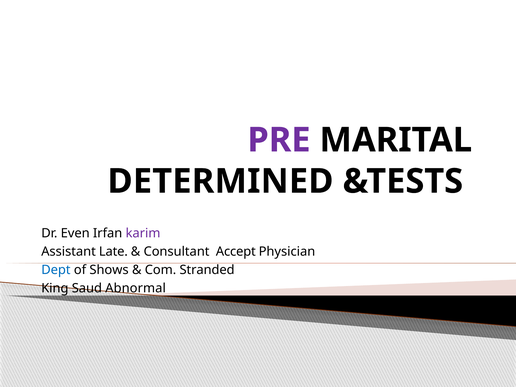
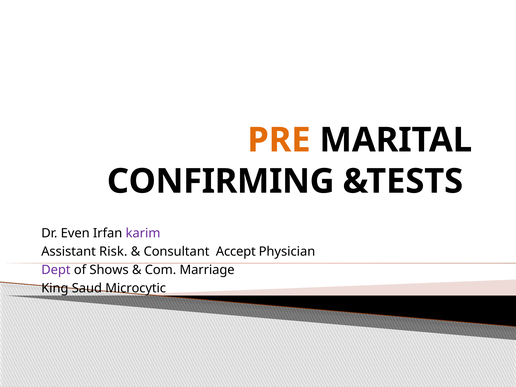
PRE colour: purple -> orange (279, 140)
DETERMINED: DETERMINED -> CONFIRMING (221, 181)
Late: Late -> Risk (113, 252)
Dept colour: blue -> purple (56, 270)
Stranded: Stranded -> Marriage (207, 270)
Abnormal: Abnormal -> Microcytic (136, 288)
